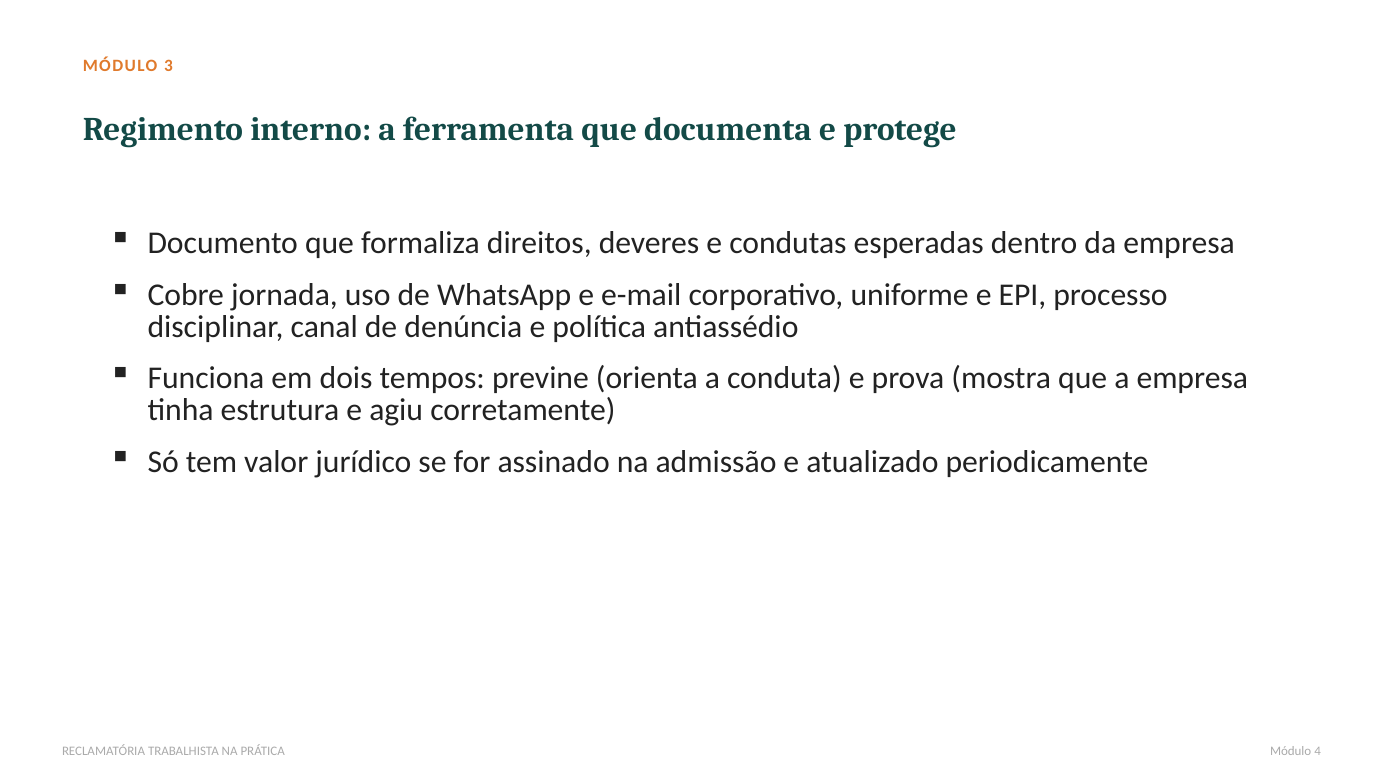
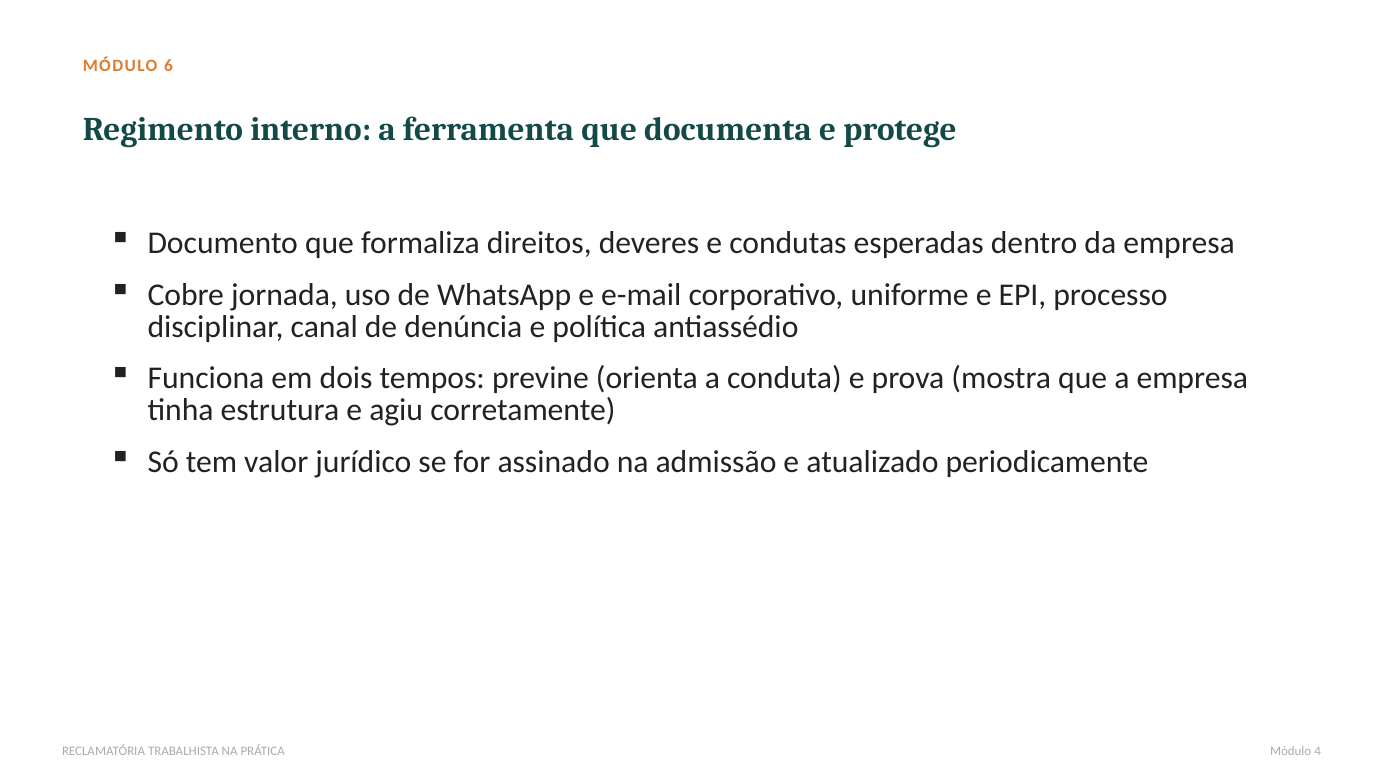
3: 3 -> 6 (169, 66)
